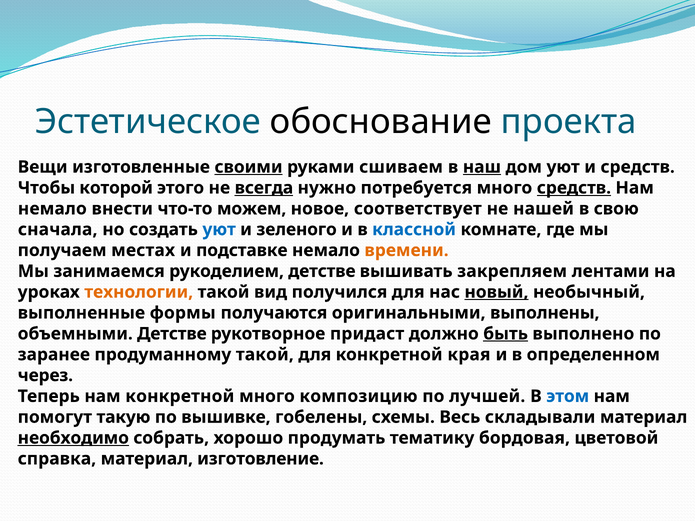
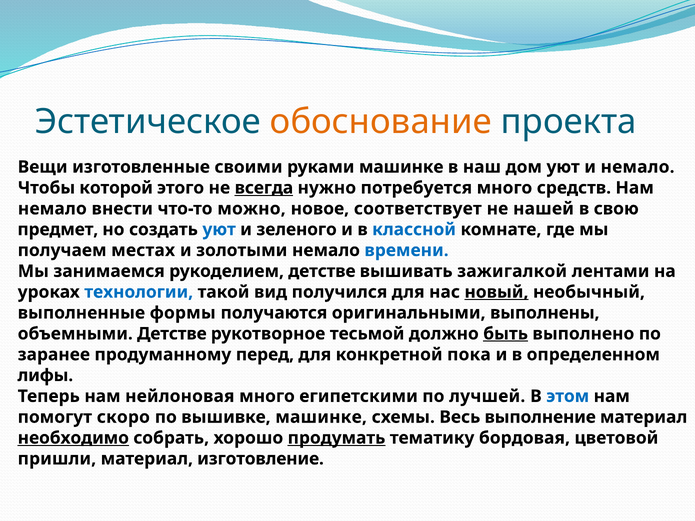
обоснование colour: black -> orange (381, 122)
своими underline: present -> none (249, 167)
руками сшиваем: сшиваем -> машинке (401, 167)
наш underline: present -> none (482, 167)
и средств: средств -> немало (638, 167)
средств underline: present -> none (574, 188)
можем: можем -> можно (251, 209)
сначала: сначала -> предмет (58, 230)
подставке: подставке -> золотыми (242, 250)
времени colour: orange -> blue (407, 250)
закрепляем: закрепляем -> зажигалкой (512, 271)
технологии colour: orange -> blue (139, 292)
придаст: придаст -> тесьмой (367, 334)
продуманному такой: такой -> перед (265, 355)
края: края -> пока (469, 355)
через: через -> лифы (45, 376)
нам конкретной: конкретной -> нейлоновая (180, 396)
композицию: композицию -> египетскими (359, 396)
такую: такую -> скоро (123, 417)
вышивке гобелены: гобелены -> машинке (321, 417)
складывали: складывали -> выполнение (540, 417)
продумать underline: none -> present (337, 438)
справка: справка -> пришли (57, 459)
